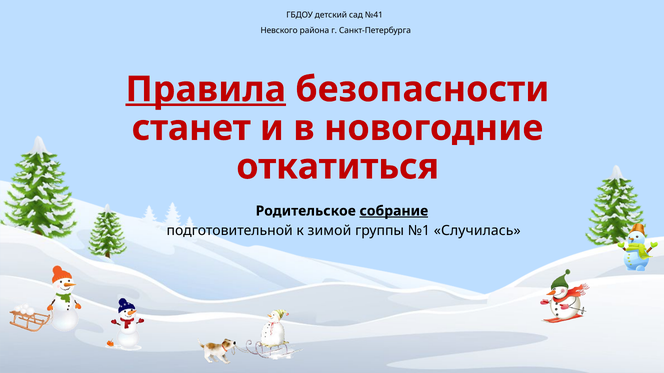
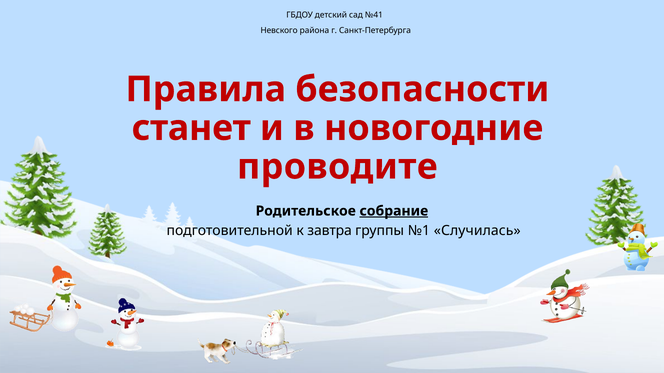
Правила underline: present -> none (206, 90)
откатиться: откатиться -> проводите (337, 167)
зимой: зимой -> завтра (330, 231)
